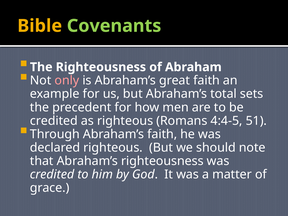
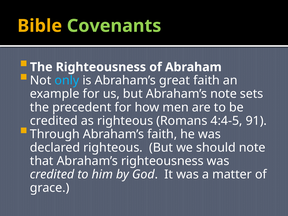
only colour: pink -> light blue (67, 81)
Abraham’s total: total -> note (224, 94)
51: 51 -> 91 (256, 121)
